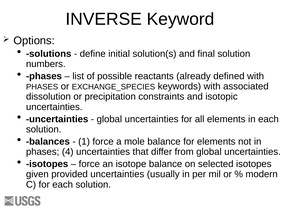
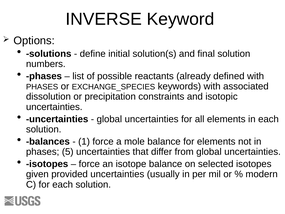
4: 4 -> 5 (68, 152)
